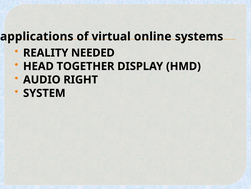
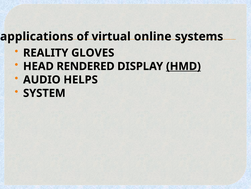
NEEDED: NEEDED -> GLOVES (93, 53)
TOGETHER: TOGETHER -> RENDERED (86, 66)
HMD underline: none -> present (183, 66)
RIGHT: RIGHT -> HELPS (81, 79)
